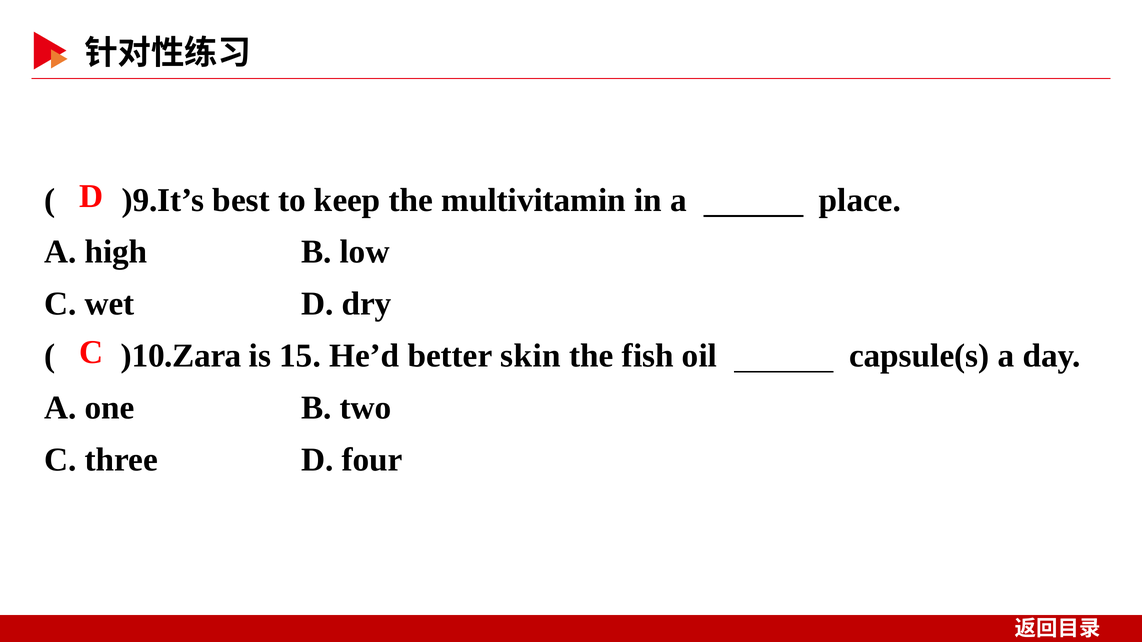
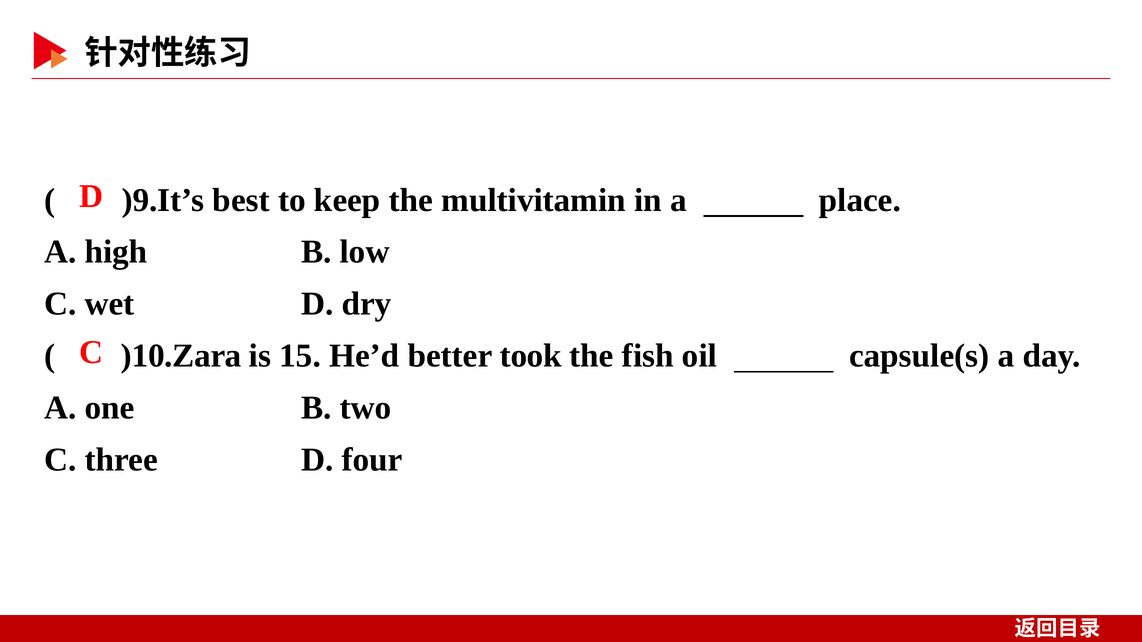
skin: skin -> took (531, 356)
